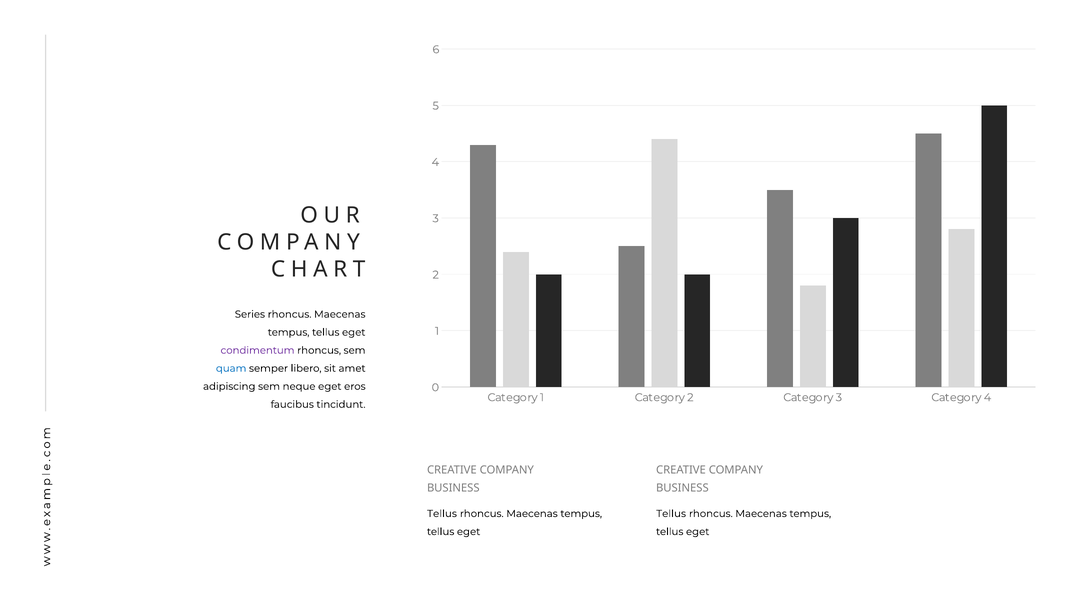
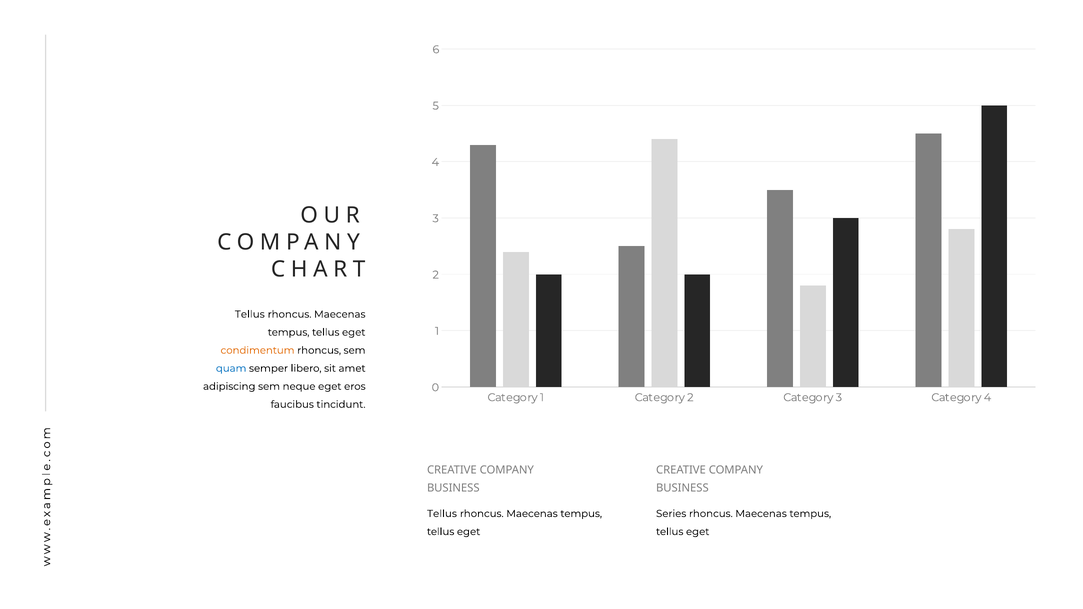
Series: Series -> Tellus (250, 314)
condimentum colour: purple -> orange (258, 350)
Tellus: Tellus -> Series (671, 514)
